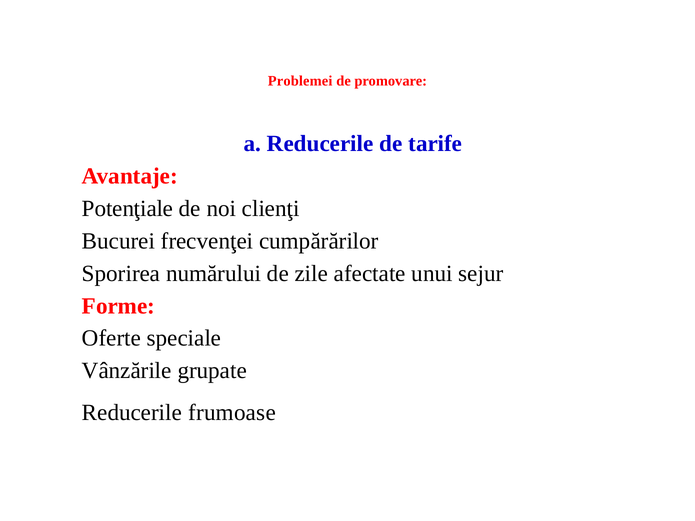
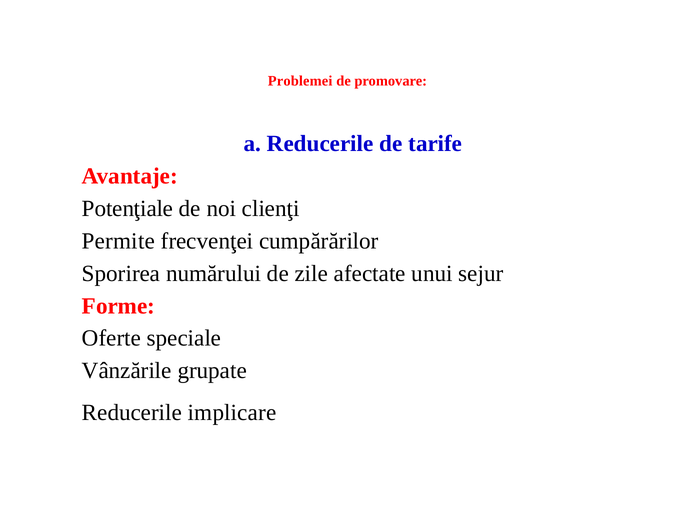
Bucurei: Bucurei -> Permite (118, 241)
frumoase: frumoase -> implicare (232, 413)
